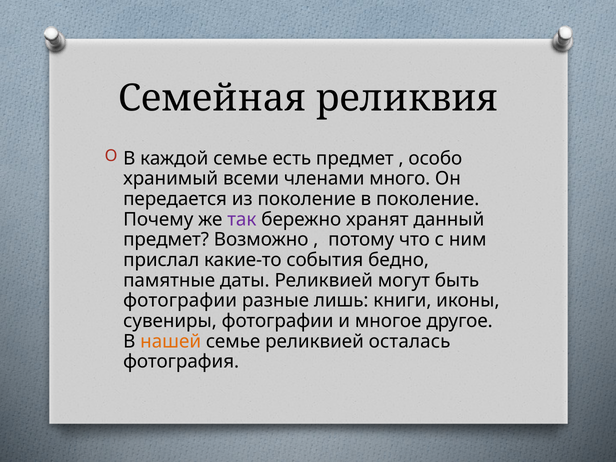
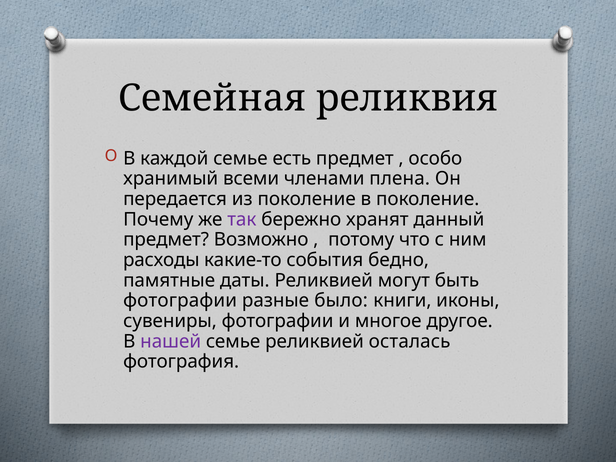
много: много -> плена (400, 179)
прислал: прислал -> расходы (161, 260)
лишь: лишь -> было (341, 301)
нашей colour: orange -> purple (171, 341)
